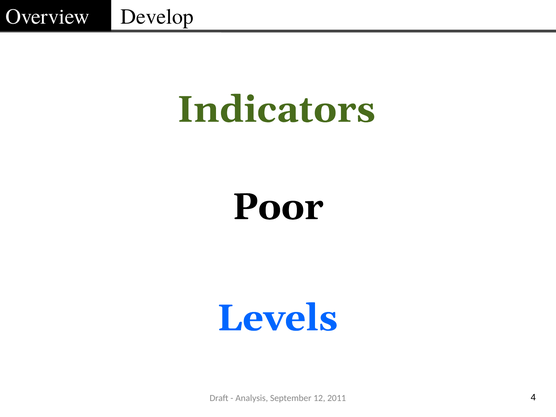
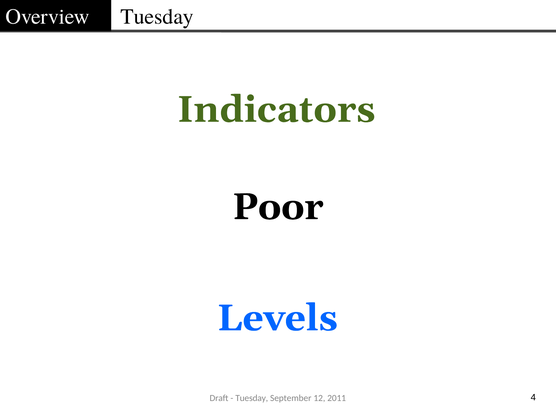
Develop: Develop -> Tuesday (157, 17)
Analysis: Analysis -> Tuesday (252, 398)
